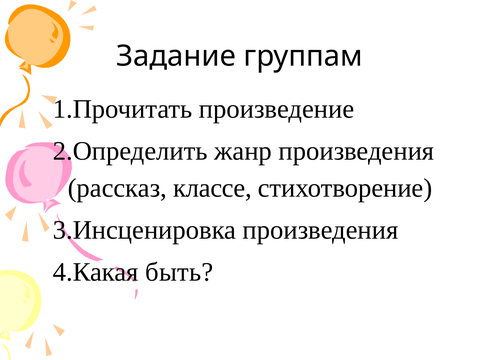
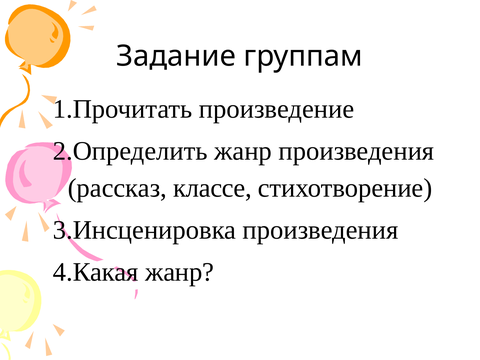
быть: быть -> жанр (180, 272)
